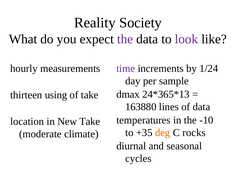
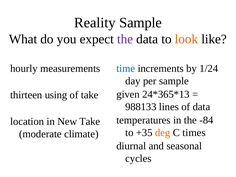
Reality Society: Society -> Sample (141, 23)
look colour: purple -> orange (186, 39)
time colour: purple -> blue (126, 68)
dmax: dmax -> given (128, 94)
163880: 163880 -> 988133 (141, 107)
-10: -10 -> -84 (206, 120)
rocks: rocks -> times (194, 133)
